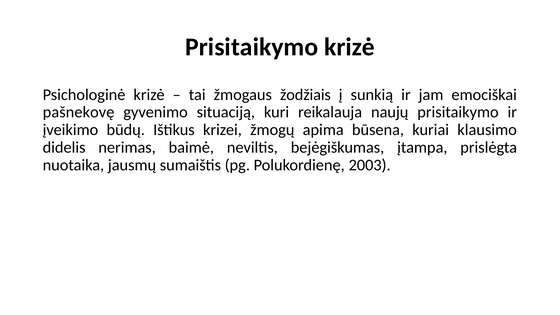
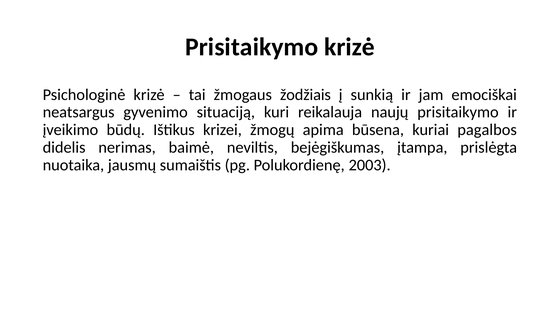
pašnekovę: pašnekovę -> neatsargus (79, 112)
klausimo: klausimo -> pagalbos (487, 130)
